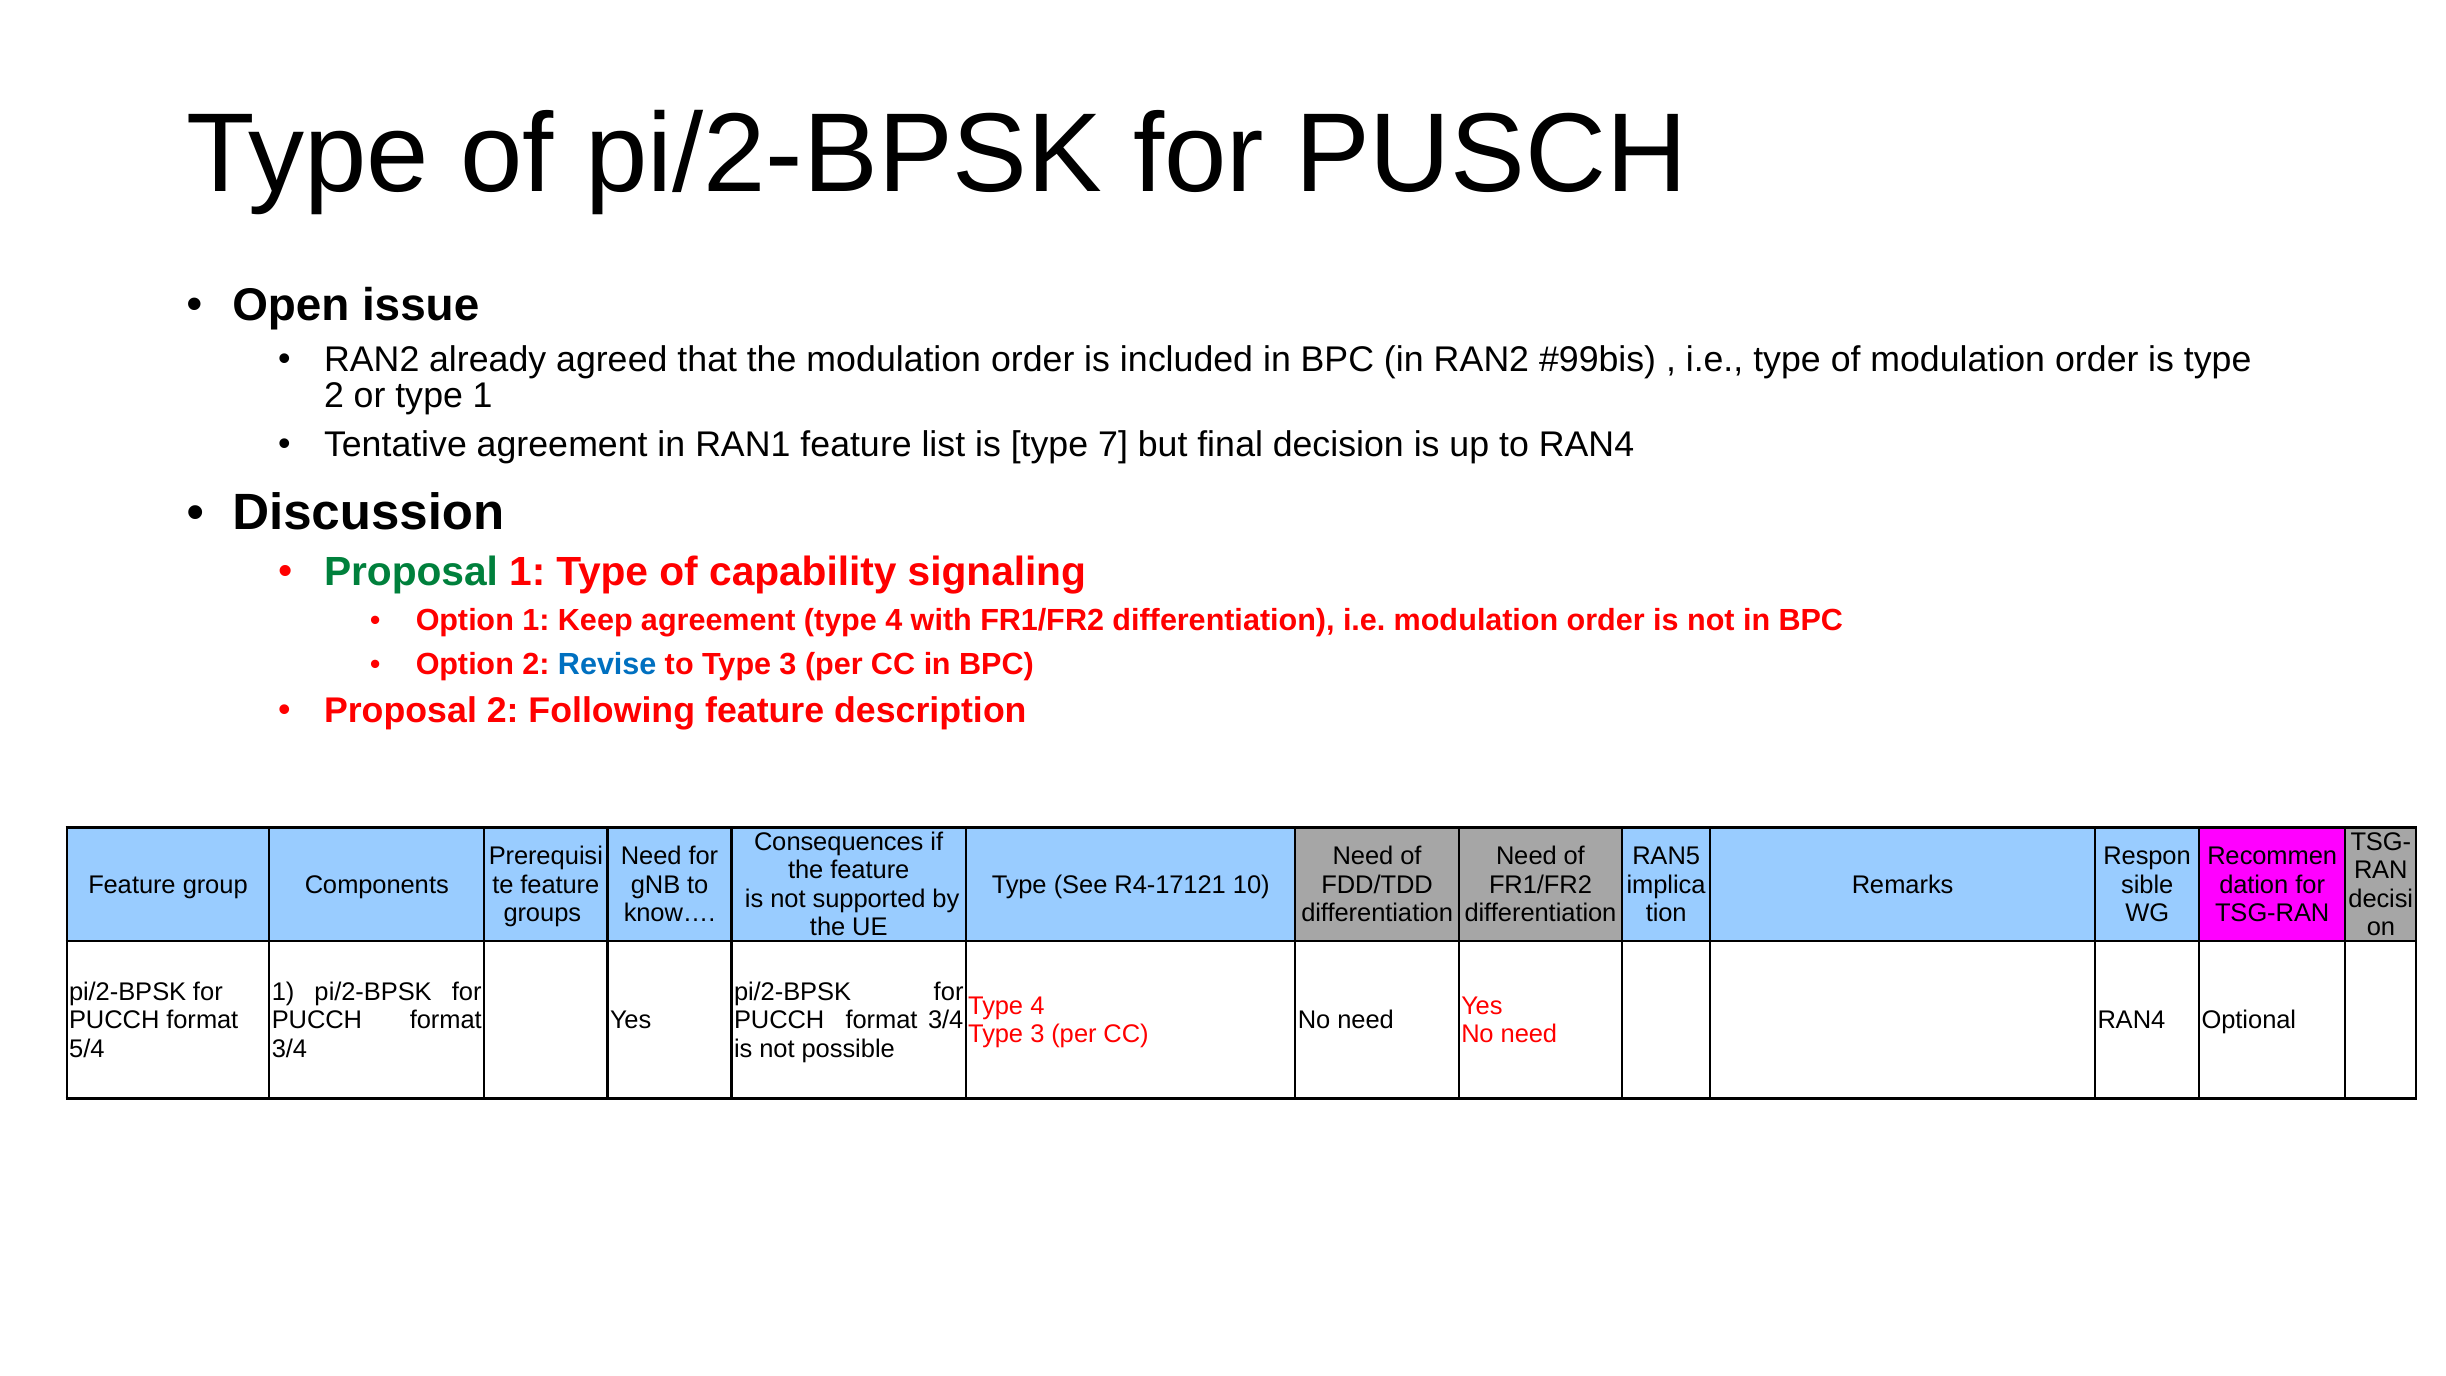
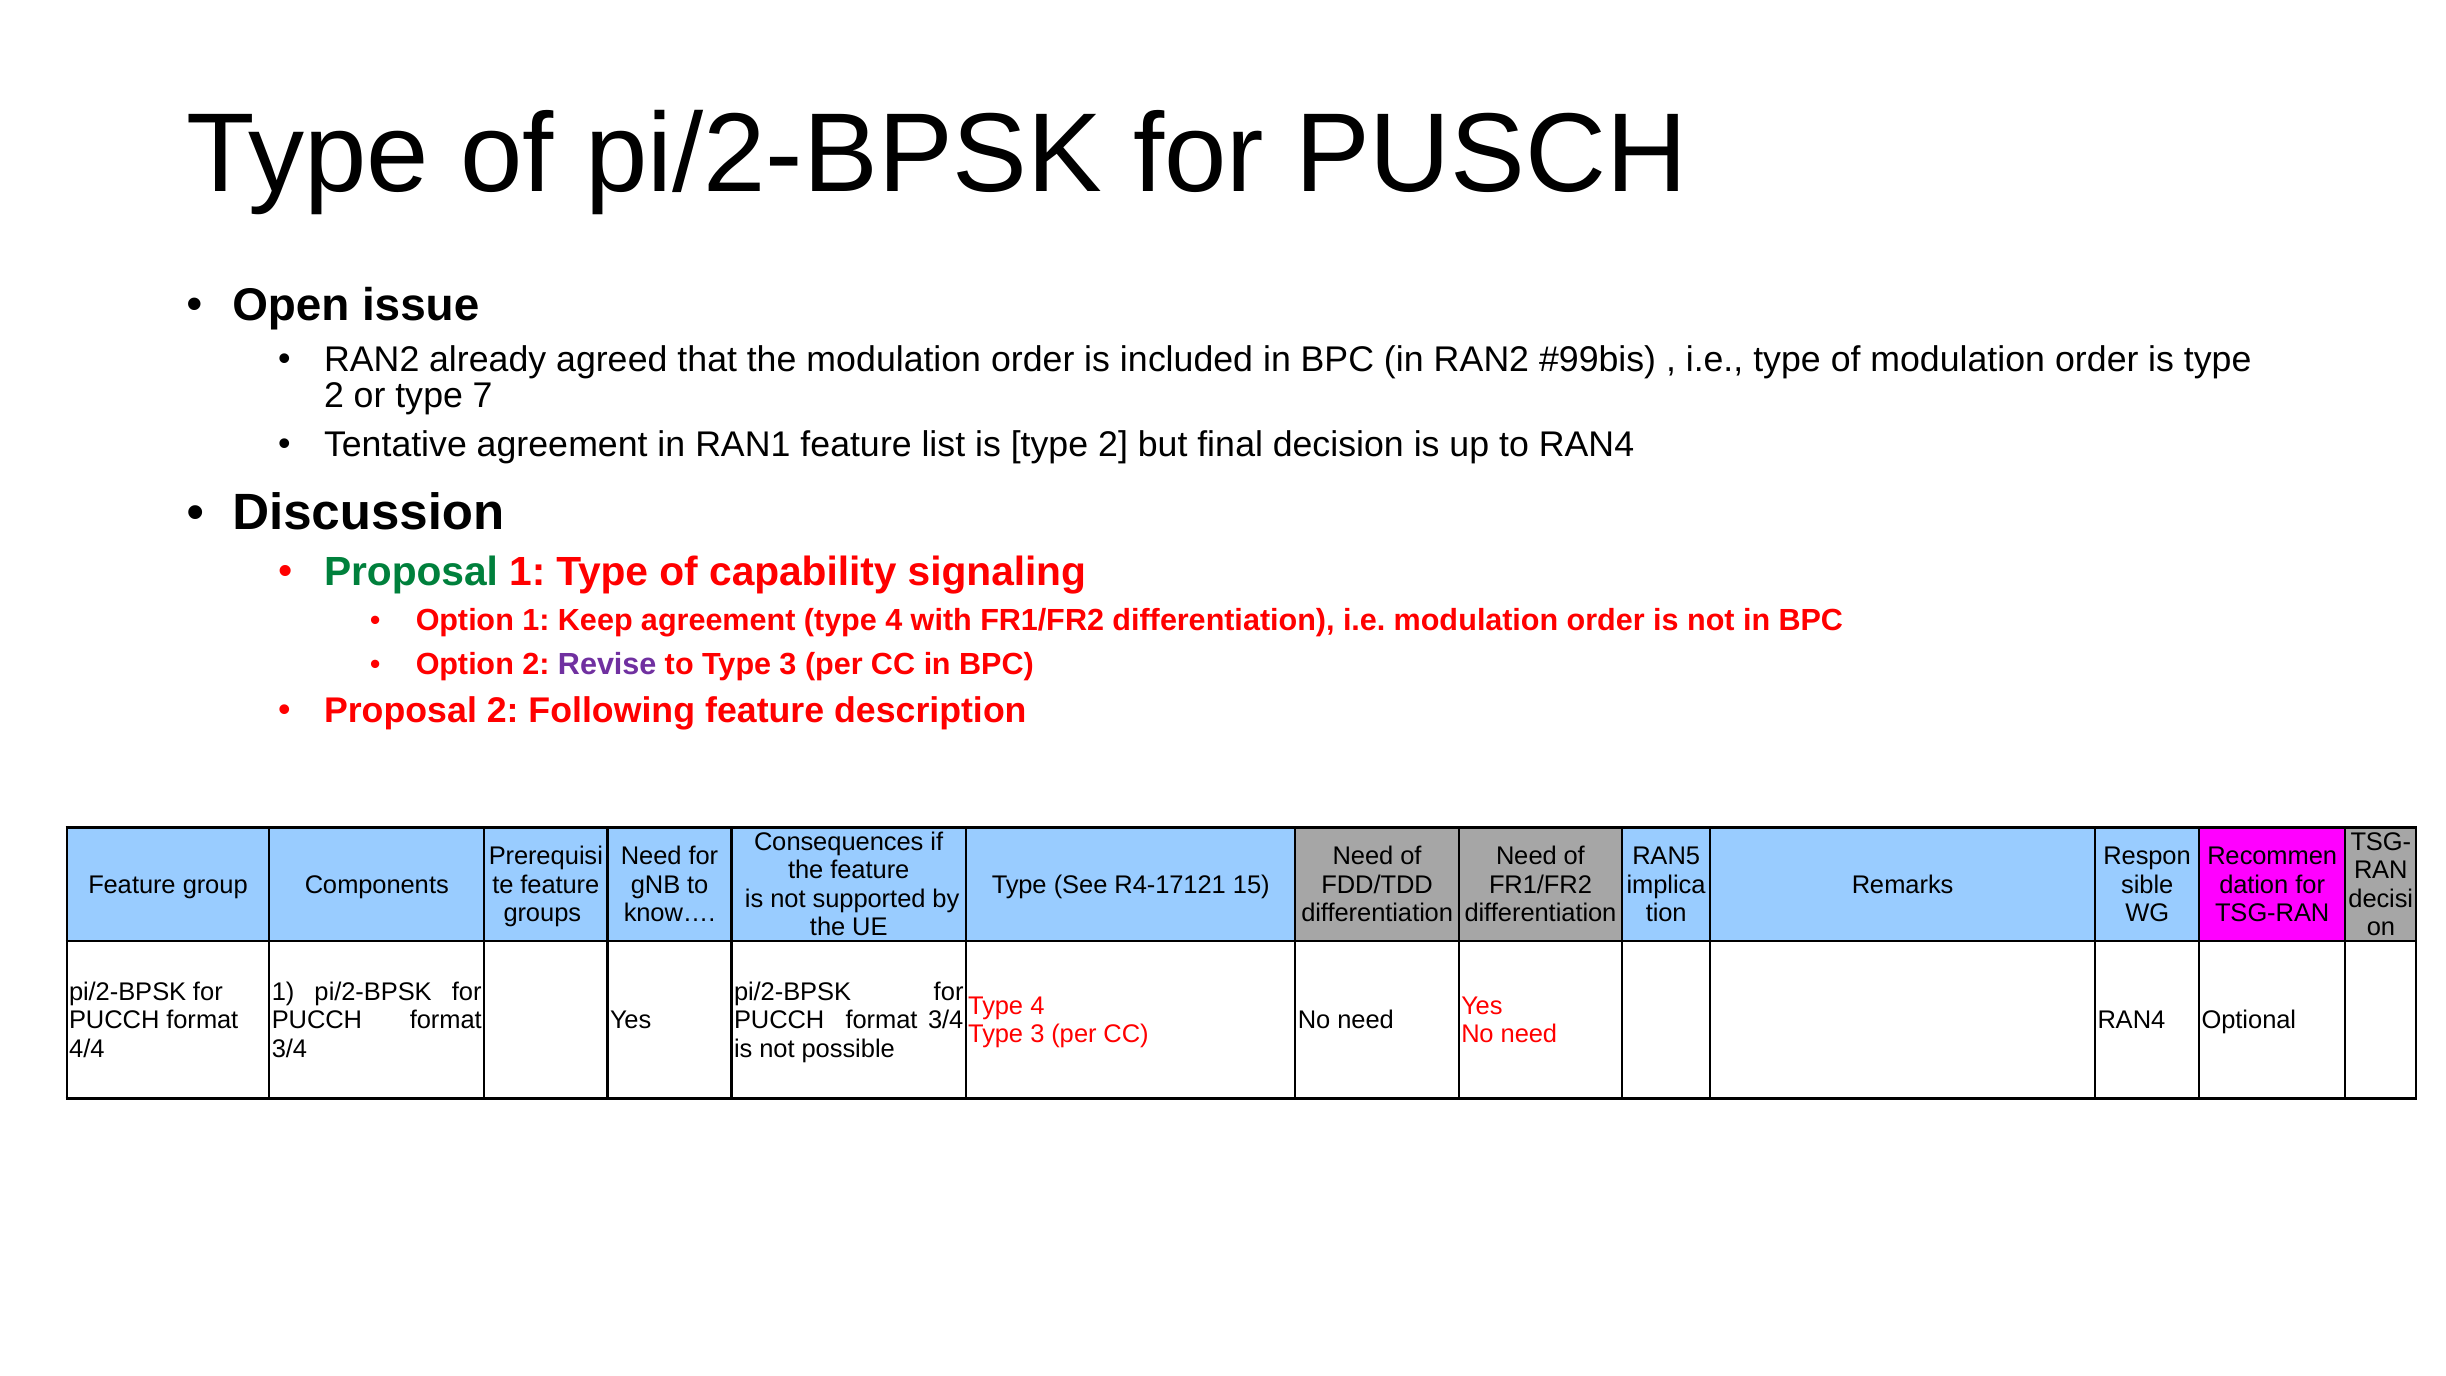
type 1: 1 -> 7 (483, 396)
list is type 7: 7 -> 2 (1113, 444)
Revise colour: blue -> purple (607, 664)
10: 10 -> 15 (1251, 885)
5/4: 5/4 -> 4/4 (87, 1049)
